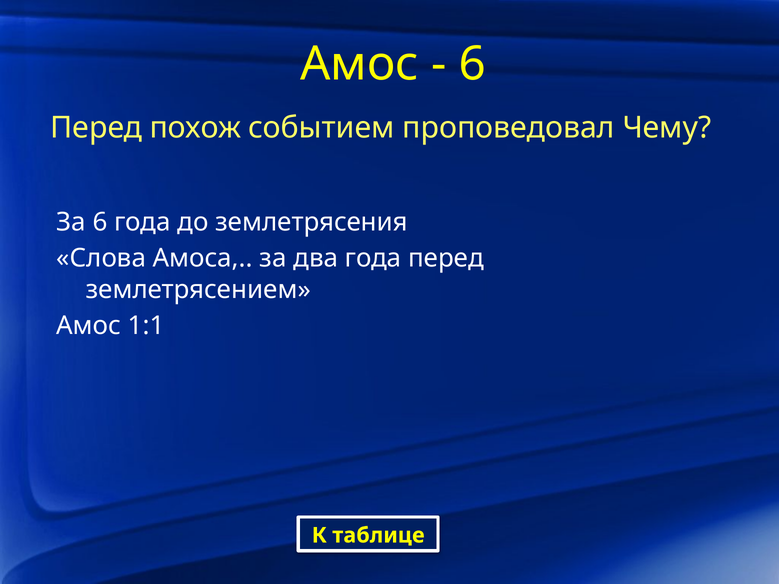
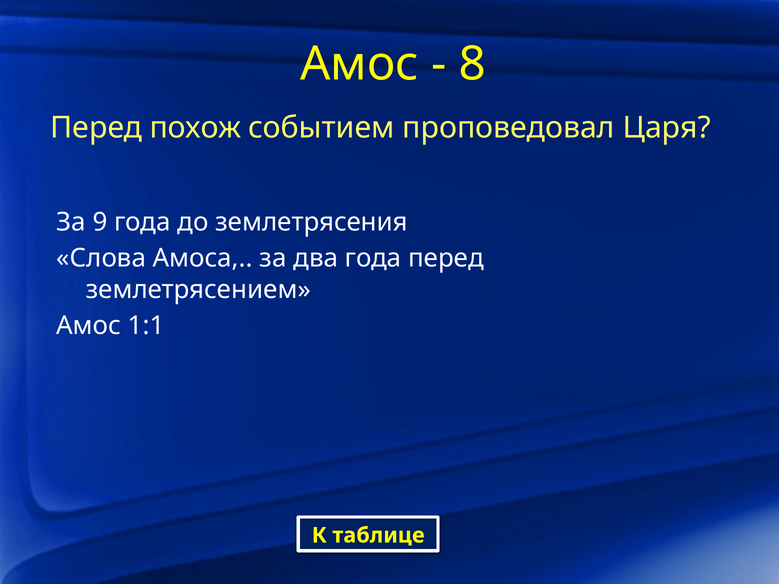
6: 6 -> 8 (472, 64)
Чему: Чему -> Царя (667, 128)
За 6: 6 -> 9 (100, 222)
